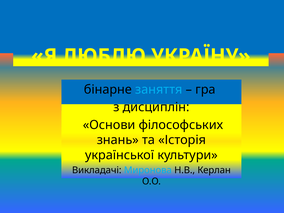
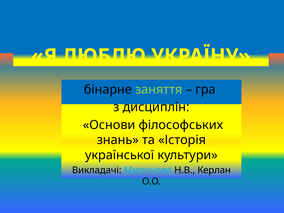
заняття colour: light blue -> light green (159, 90)
